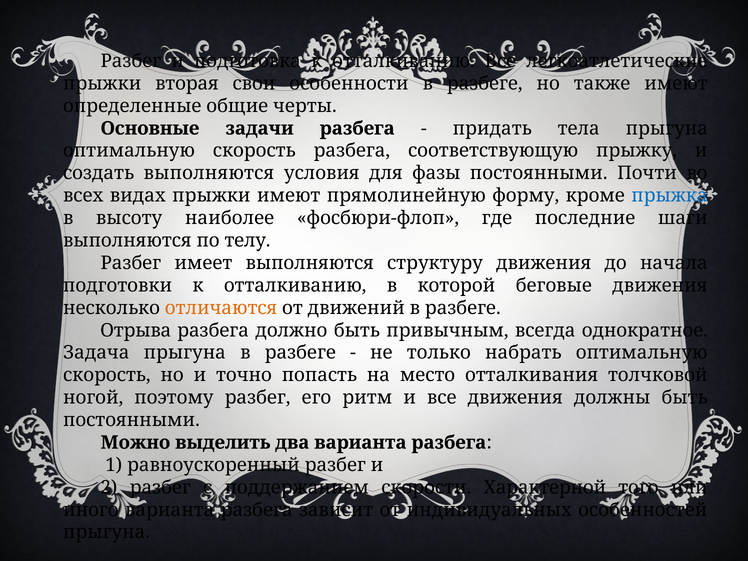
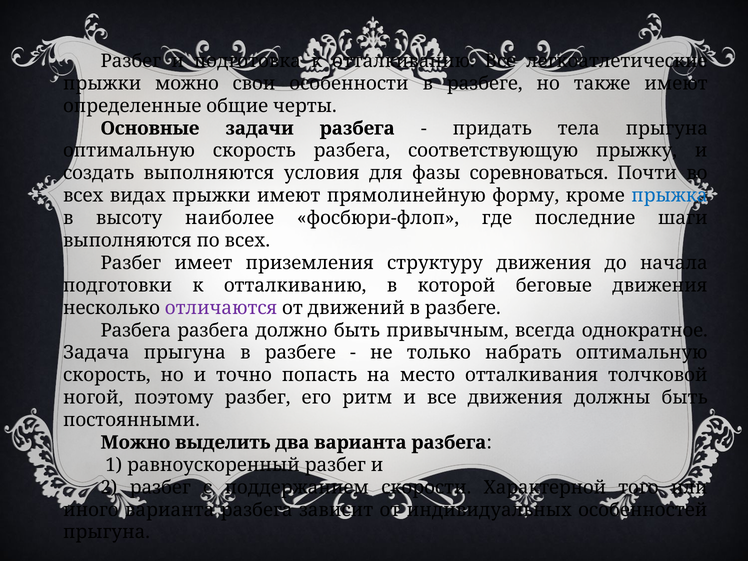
прыжки вторая: вторая -> можно (187, 84)
фазы постоянными: постоянными -> соревноваться (539, 173)
по телу: телу -> всех (247, 241)
имеет выполняются: выполняются -> приземления (310, 263)
отличаются colour: orange -> purple (221, 308)
Отрыва: Отрыва -> Разбега (136, 330)
